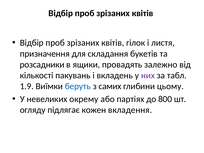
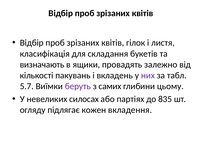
призначення: призначення -> класифікація (45, 54)
розсадники: розсадники -> визначають (42, 65)
1.9: 1.9 -> 5.7 (27, 86)
беруть colour: blue -> purple (78, 86)
окрему: окрему -> силосах (84, 99)
800: 800 -> 835 (165, 99)
